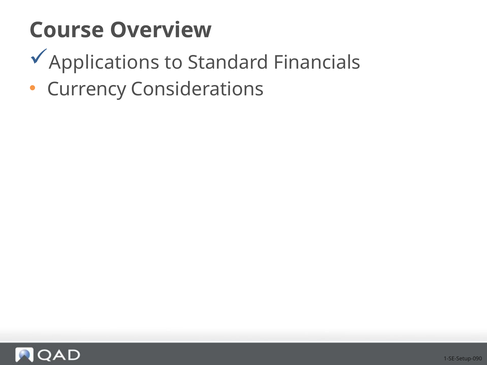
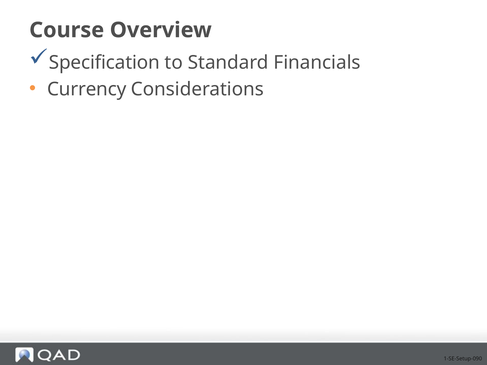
Applications: Applications -> Specification (104, 63)
